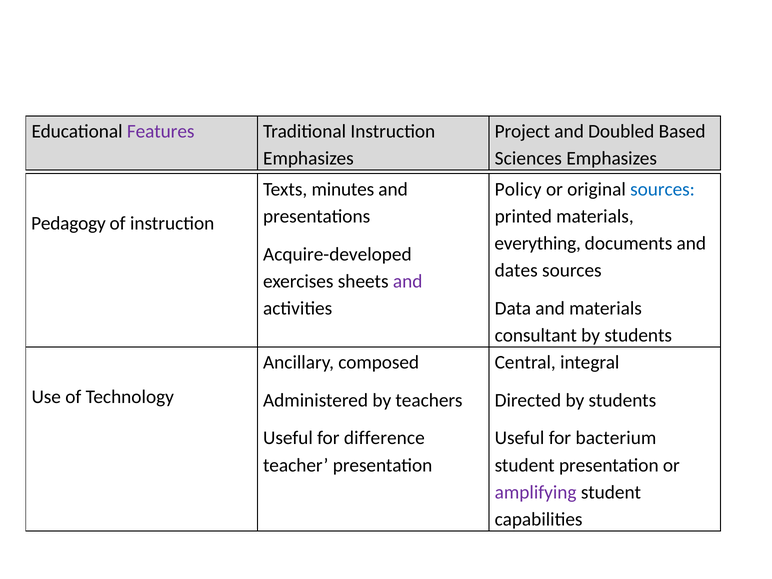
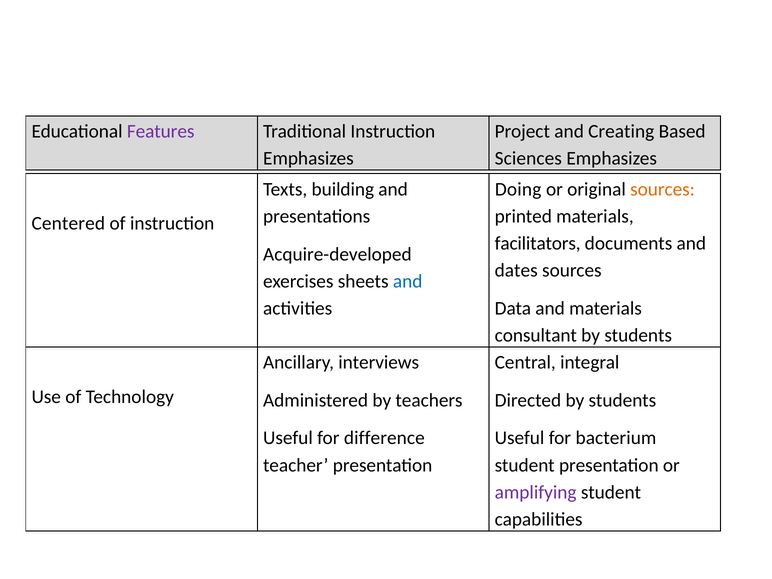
Doubled: Doubled -> Creating (621, 131)
minutes: minutes -> building (343, 189)
Policy: Policy -> Doing (518, 189)
sources colour: blue -> orange (663, 189)
Pedagogy: Pedagogy -> Centered (68, 224)
everything: everything -> facilitators (538, 243)
and colour: purple -> blue (408, 281)
composed: composed -> interviews (379, 362)
